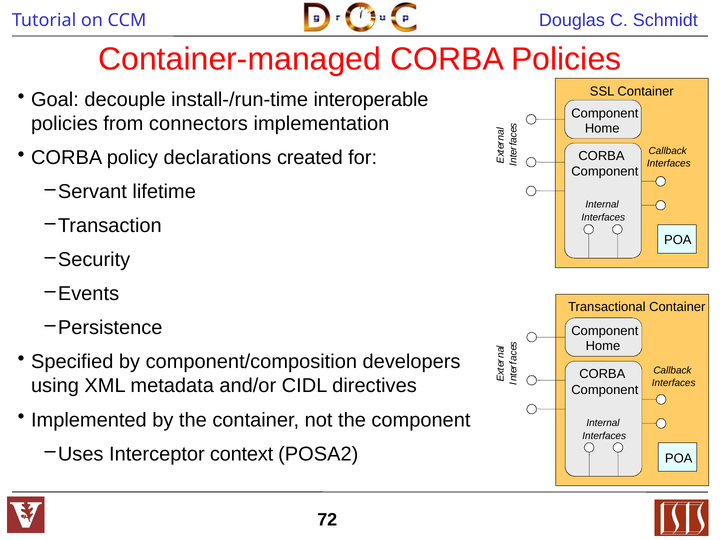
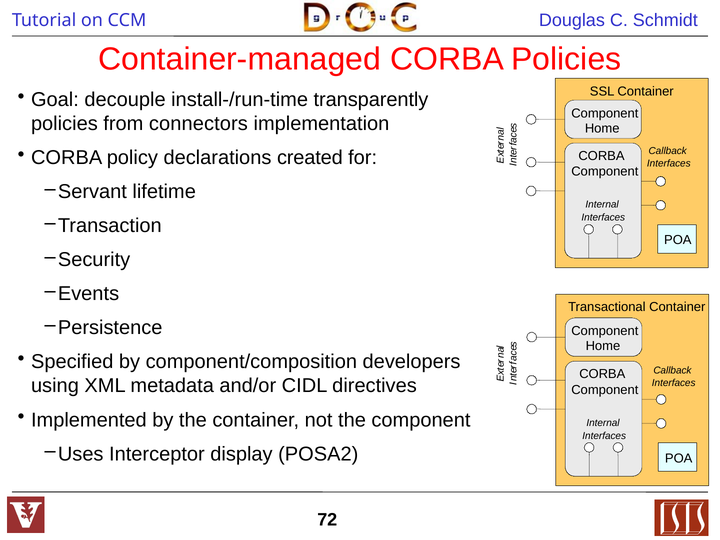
interoperable: interoperable -> transparently (371, 100)
context: context -> display (241, 454)
